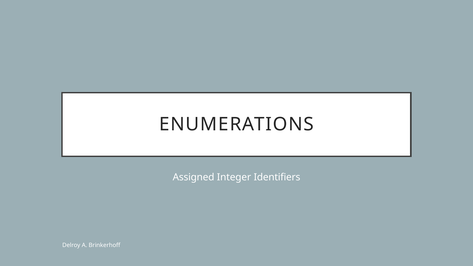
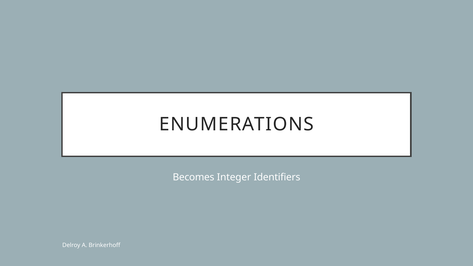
Assigned: Assigned -> Becomes (194, 177)
